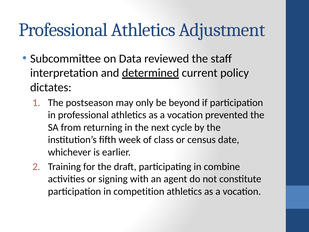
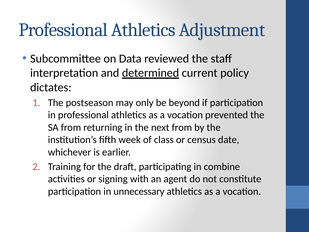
next cycle: cycle -> from (182, 127)
competition: competition -> unnecessary (139, 191)
